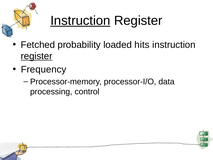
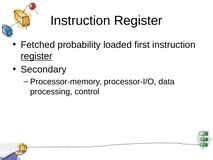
Instruction underline: present -> none (80, 21)
hits: hits -> first (142, 45)
Frequency: Frequency -> Secondary (44, 69)
